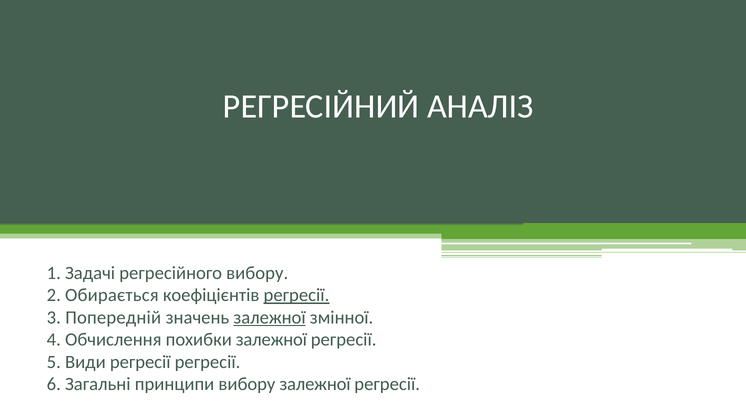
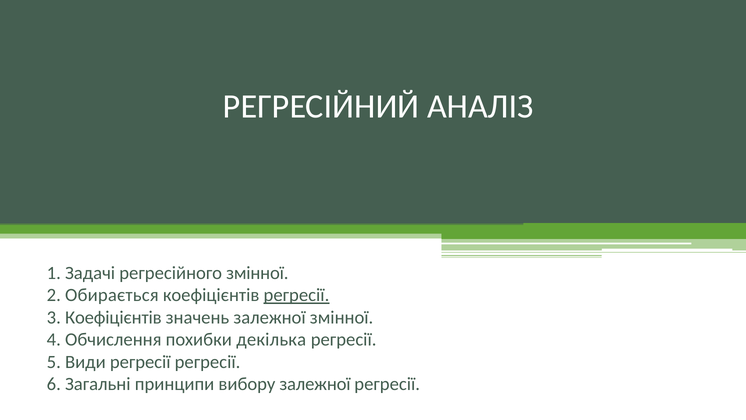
регресійного вибору: вибору -> змінної (257, 273)
3 Попередній: Попередній -> Коефіцієнтів (113, 317)
залежної underline: present -> none (270, 317)
похибки залежної: залежної -> декілька (271, 339)
